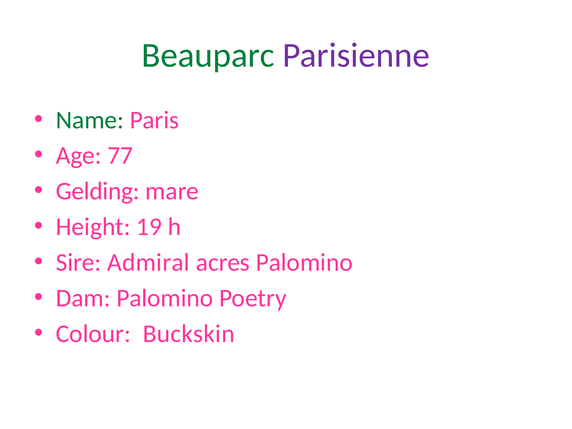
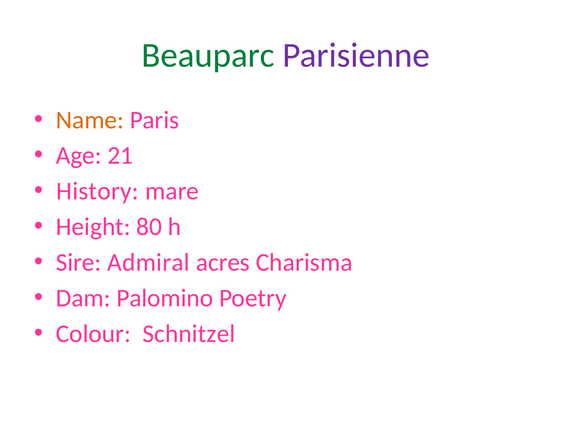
Name colour: green -> orange (90, 120)
77: 77 -> 21 (120, 156)
Gelding: Gelding -> History (97, 191)
19: 19 -> 80 (149, 227)
acres Palomino: Palomino -> Charisma (304, 262)
Buckskin: Buckskin -> Schnitzel (189, 334)
